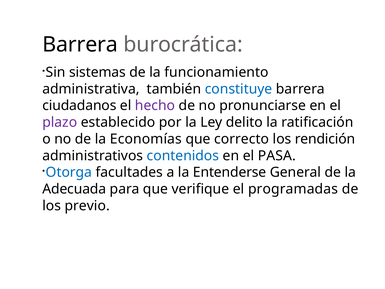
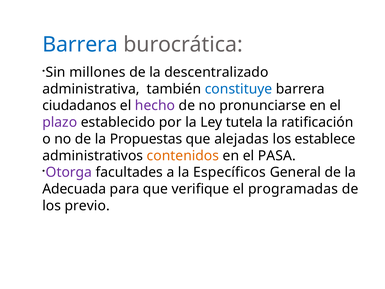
Barrera colour: black -> blue (80, 44)
sistemas: sistemas -> millones (97, 72)
funcionamiento: funcionamiento -> descentralizado (216, 72)
delito: delito -> tutela (244, 122)
Economías: Economías -> Propuestas (146, 139)
correcto: correcto -> alejadas (242, 139)
rendición: rendición -> establece (325, 139)
contenidos colour: blue -> orange (183, 156)
Otorga colour: blue -> purple (69, 172)
Entenderse: Entenderse -> Específicos (229, 172)
